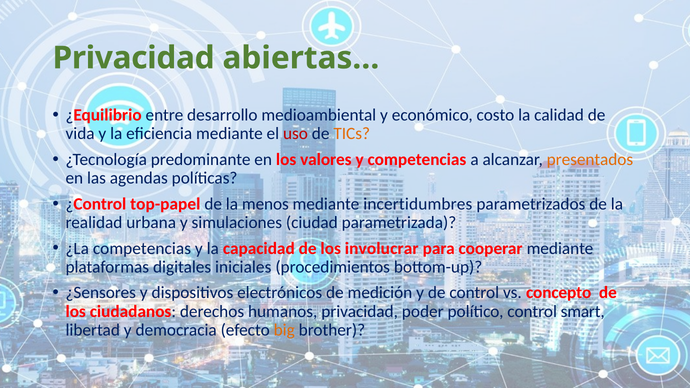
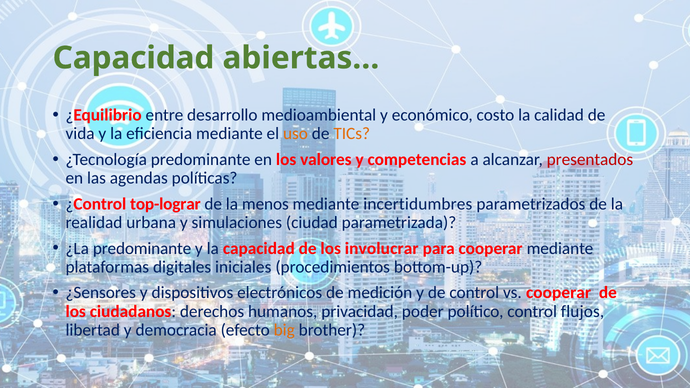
Privacidad: Privacidad -> Capacidad (133, 58)
uso colour: red -> orange (295, 134)
presentados colour: orange -> red (590, 160)
top-papel: top-papel -> top-lograr (165, 204)
¿La competencias: competencias -> predominante (142, 248)
vs concepto: concepto -> cooperar (559, 293)
smart: smart -> flujos (583, 311)
